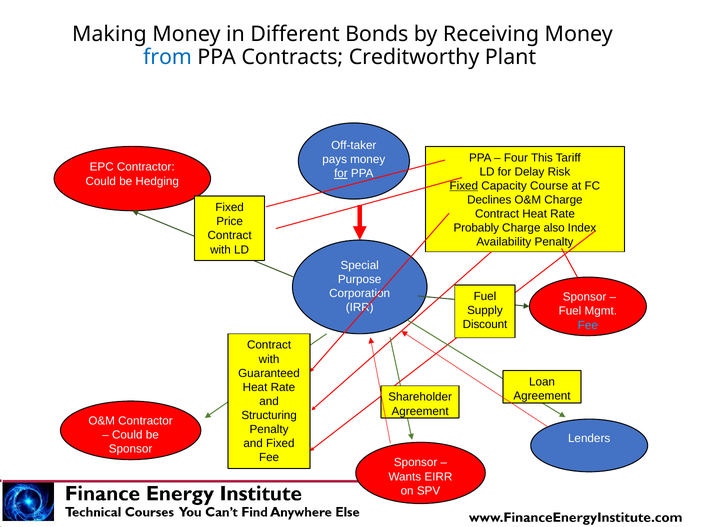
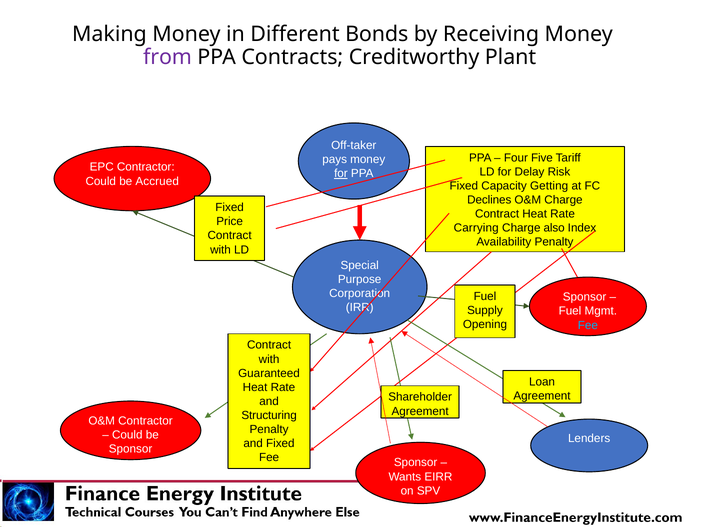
from colour: blue -> purple (167, 57)
This: This -> Five (542, 158)
Hedging: Hedging -> Accrued (157, 181)
Fixed underline: present -> none (464, 186)
Course: Course -> Getting (549, 186)
Probably: Probably -> Carrying (476, 228)
Discount: Discount -> Opening (485, 324)
